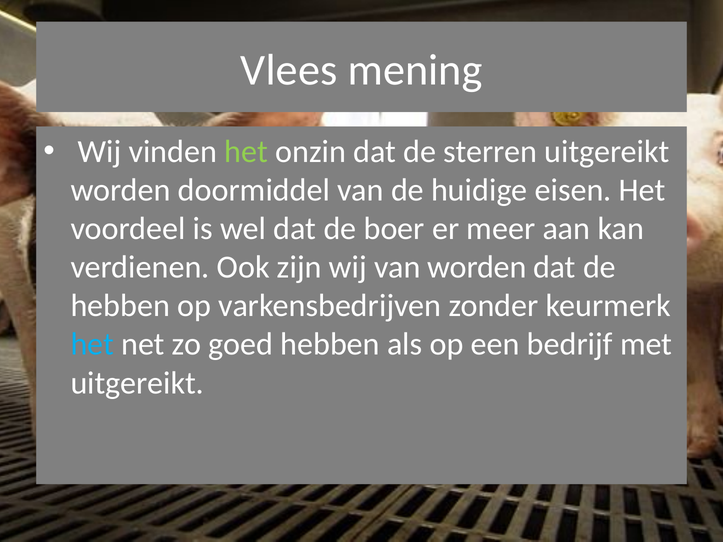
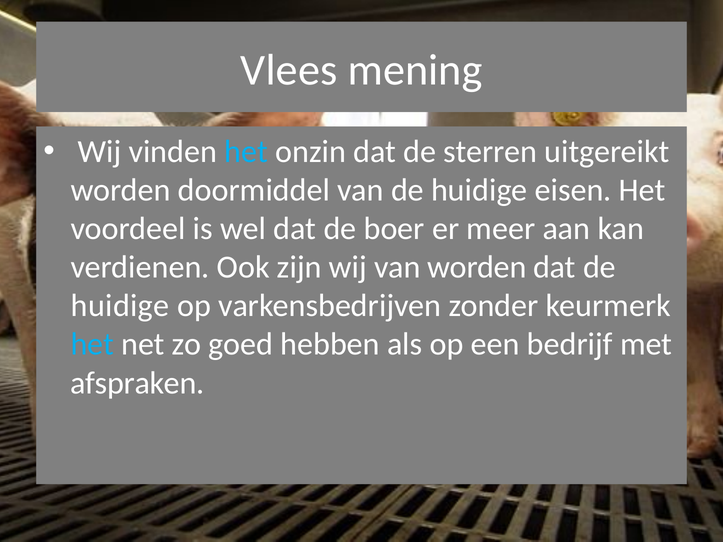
het colour: light green -> light blue (246, 152)
hebben: hebben -> huidige (120, 306)
uitgereikt: uitgereikt -> afspraken (137, 383)
